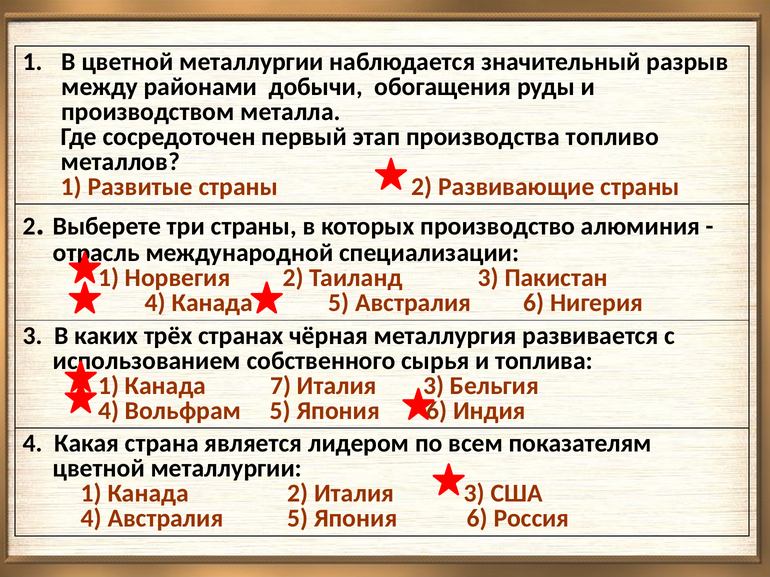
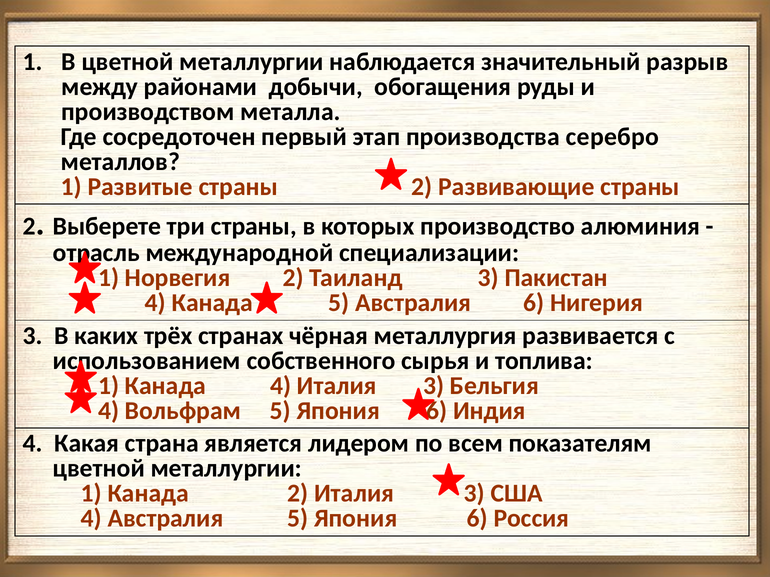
топливо: топливо -> серебро (612, 137)
Канада 7: 7 -> 4 (281, 386)
